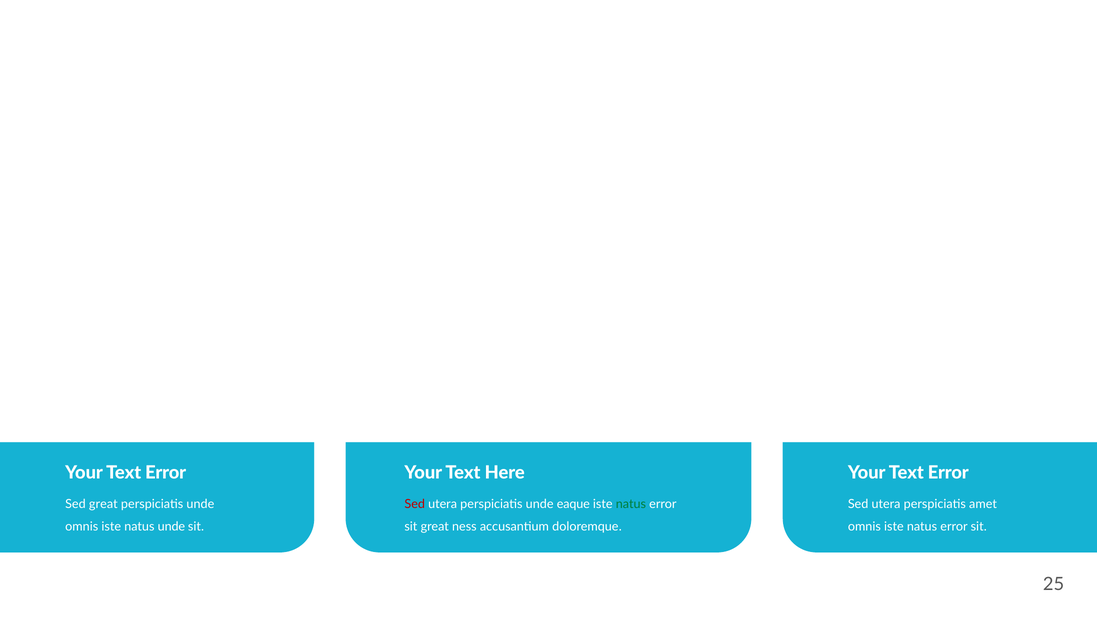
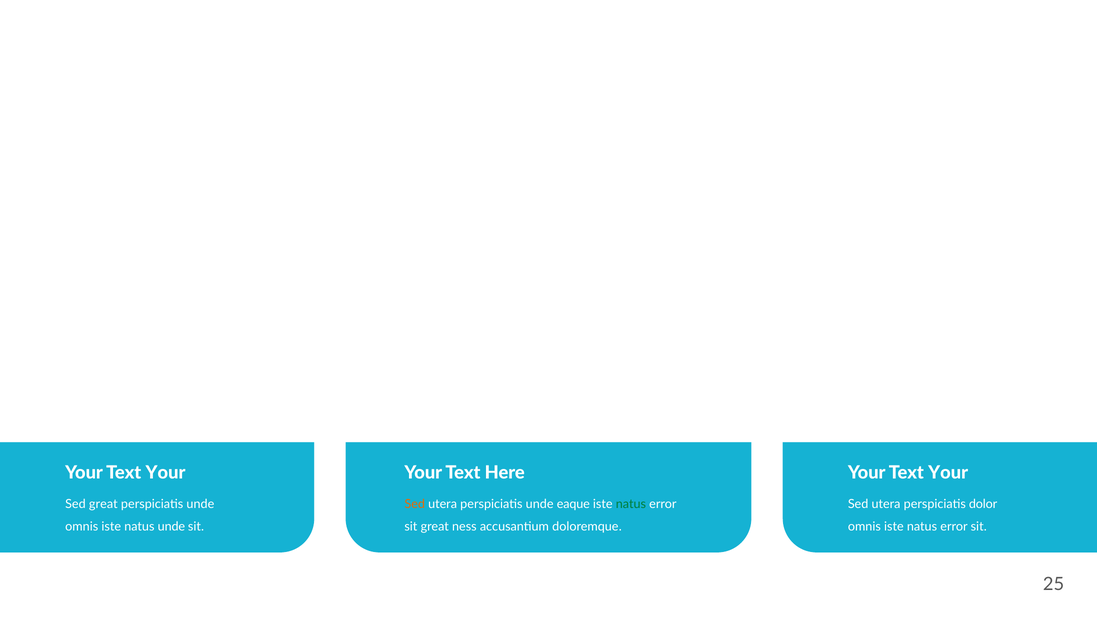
Error: Error -> Your (165, 473)
Error: Error -> Your (948, 473)
Sed colour: red -> orange (415, 504)
amet: amet -> dolor (983, 504)
